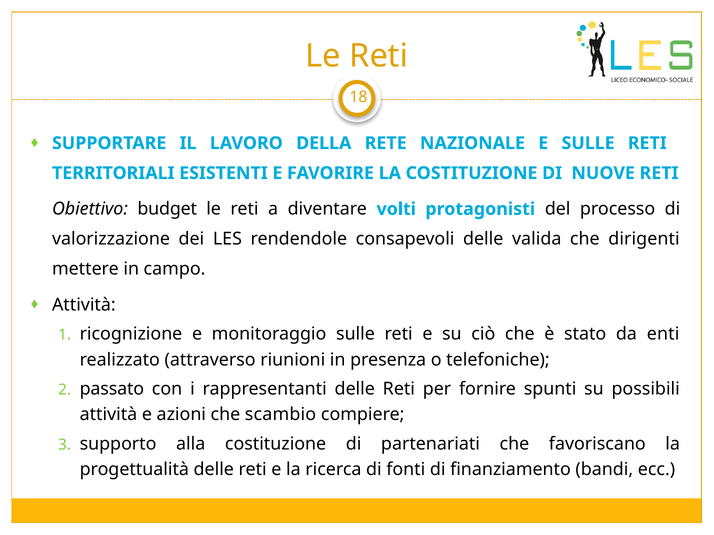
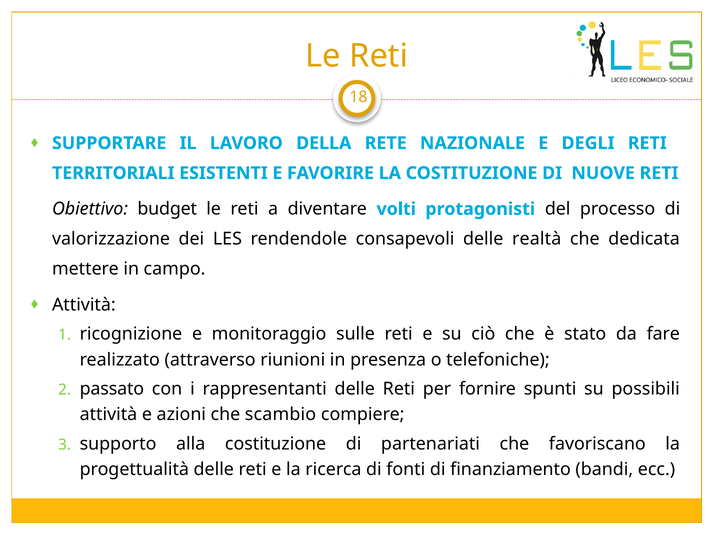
E SULLE: SULLE -> DEGLI (588, 143)
valida: valida -> realtà (537, 239)
dirigenti: dirigenti -> dedicata (644, 239)
enti: enti -> fare (663, 334)
